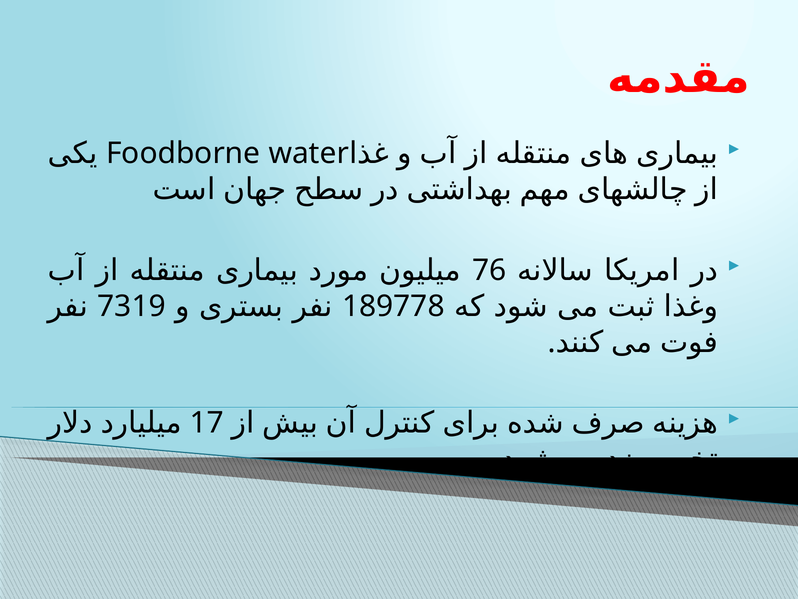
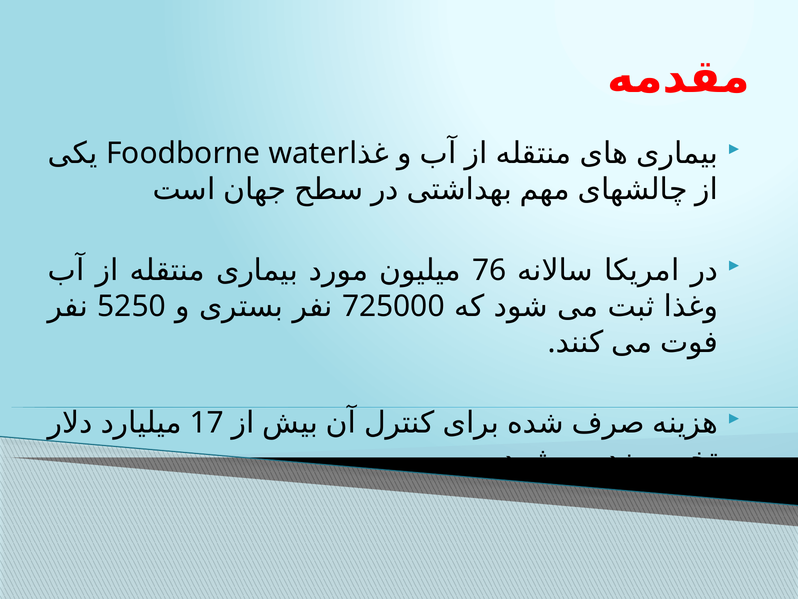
7319: 7319 -> 5250 (132, 306)
189778: 189778 -> 725000 (393, 306)
